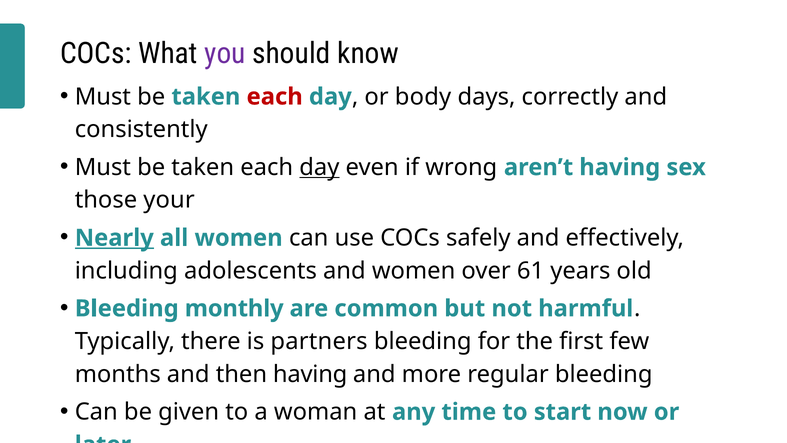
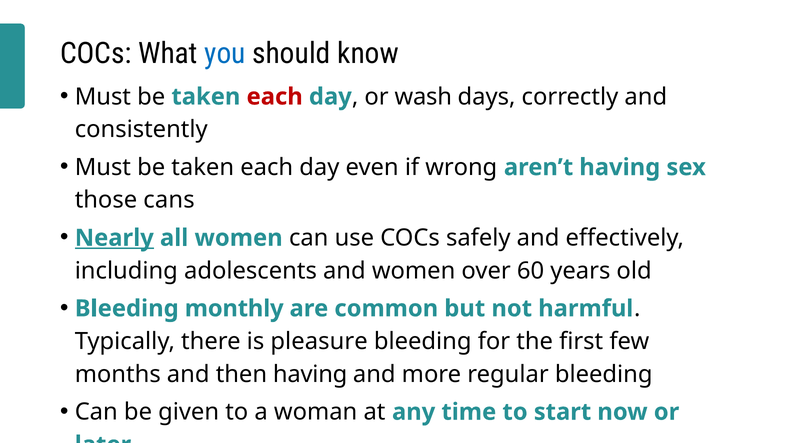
you colour: purple -> blue (225, 54)
body: body -> wash (423, 97)
day underline: present -> none (319, 167)
your: your -> cans (169, 200)
61: 61 -> 60 (531, 271)
partners: partners -> pleasure (319, 341)
